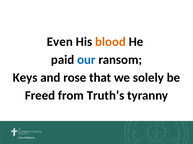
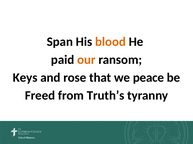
Even: Even -> Span (60, 42)
our colour: blue -> orange (86, 60)
solely: solely -> peace (148, 78)
